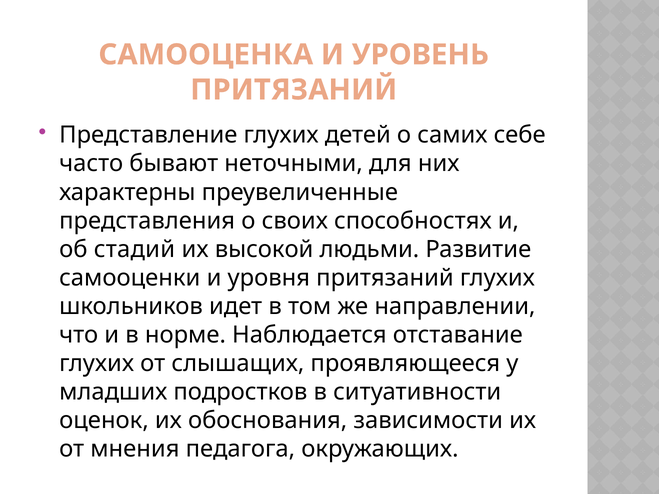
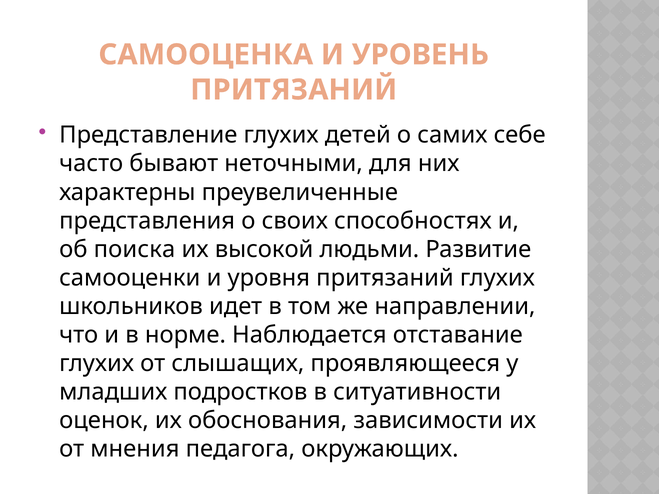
стадий: стадий -> поиска (134, 249)
